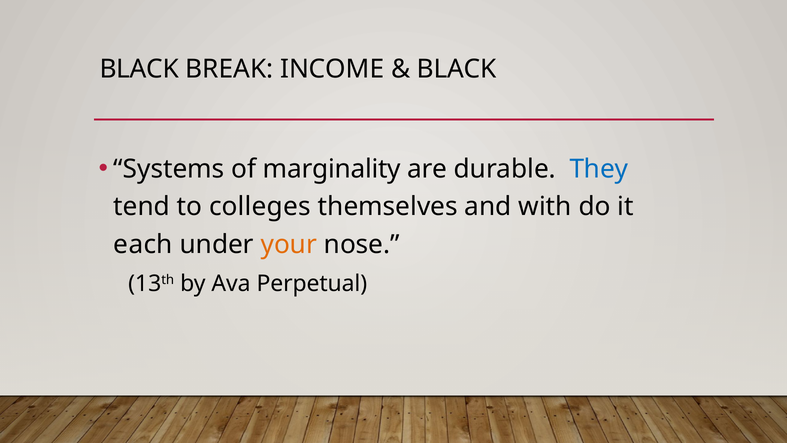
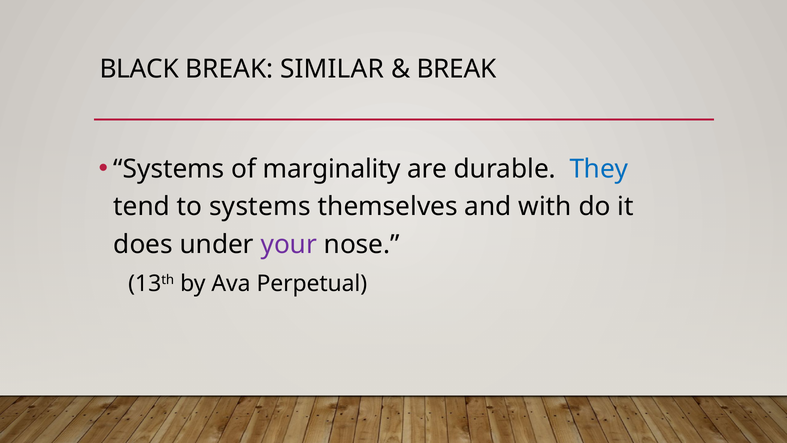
INCOME: INCOME -> SIMILAR (332, 69)
BLACK: BLACK -> BREAK (457, 69)
to colleges: colleges -> systems (260, 207)
each: each -> does (143, 244)
your colour: orange -> purple (289, 244)
